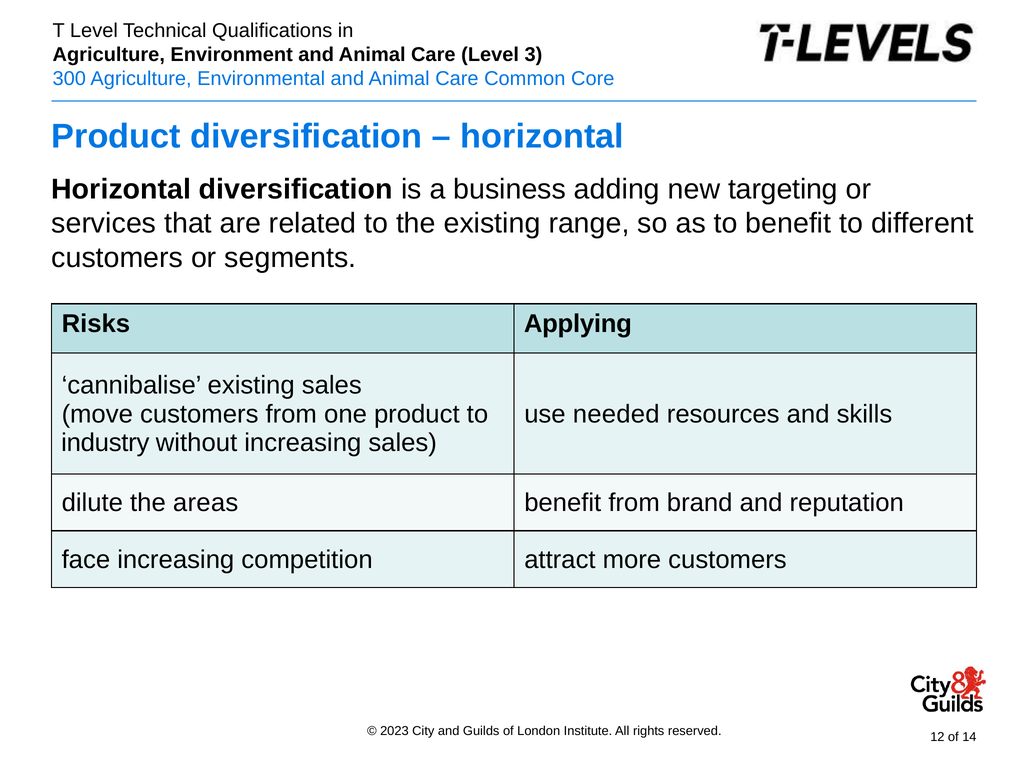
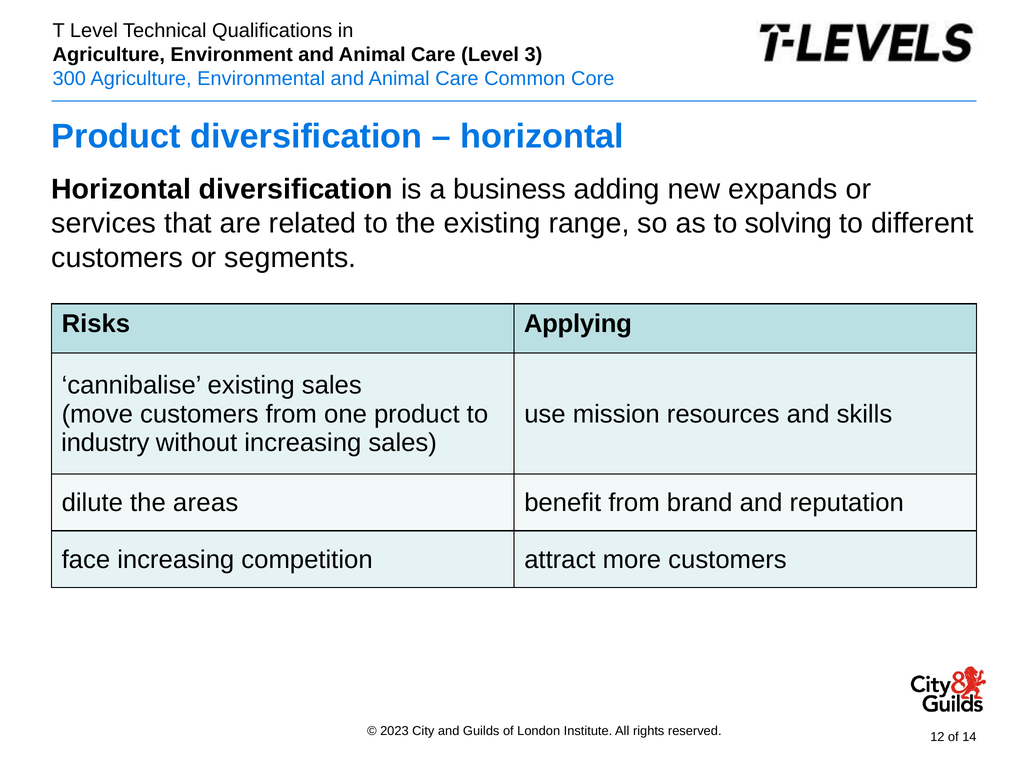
targeting: targeting -> expands (783, 189)
to benefit: benefit -> solving (788, 223)
needed: needed -> mission (616, 414)
